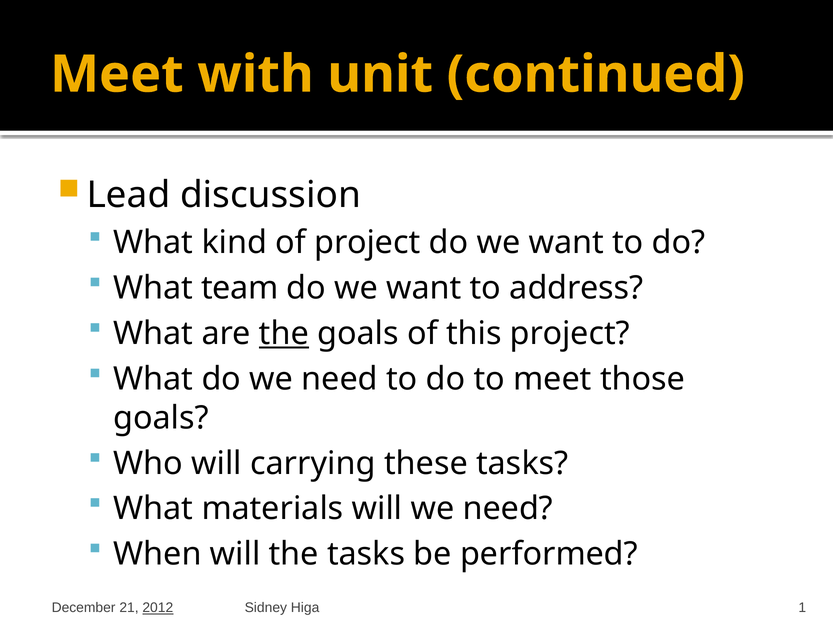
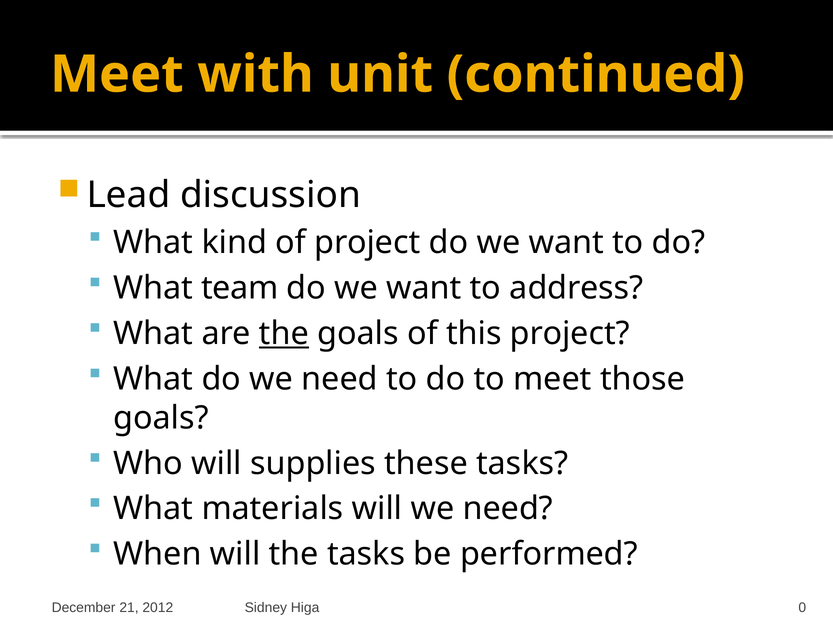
carrying: carrying -> supplies (313, 463)
2012 underline: present -> none (158, 608)
1: 1 -> 0 (802, 608)
